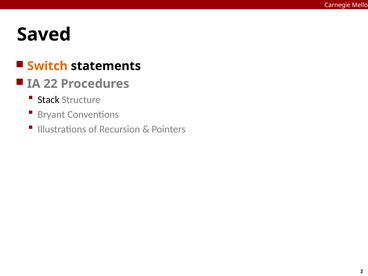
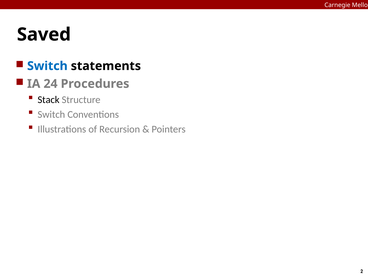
Switch colour: orange -> blue (47, 66)
22: 22 -> 24 (51, 84)
Bryant: Bryant -> Switch (51, 115)
